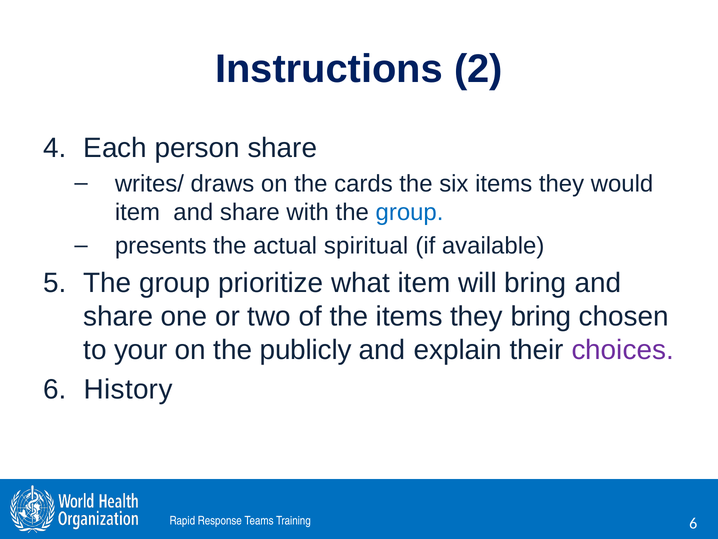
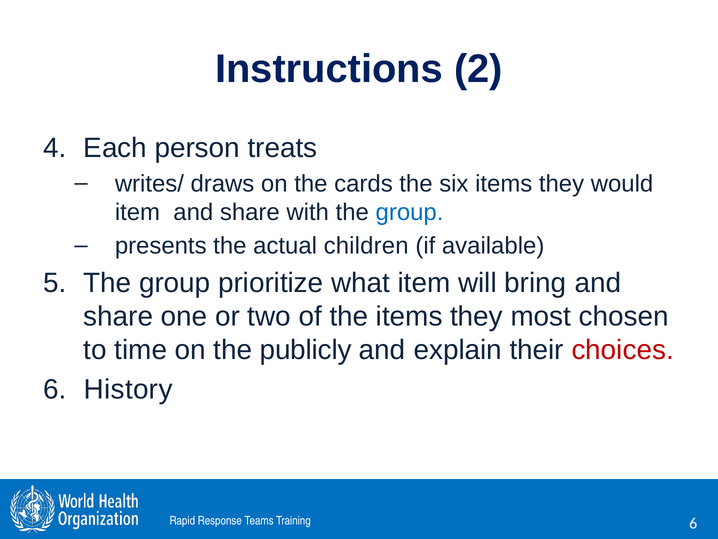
person share: share -> treats (282, 148)
spiritual: spiritual -> children (366, 246)
they bring: bring -> most (541, 316)
your: your -> time (141, 350)
choices colour: purple -> red (623, 350)
